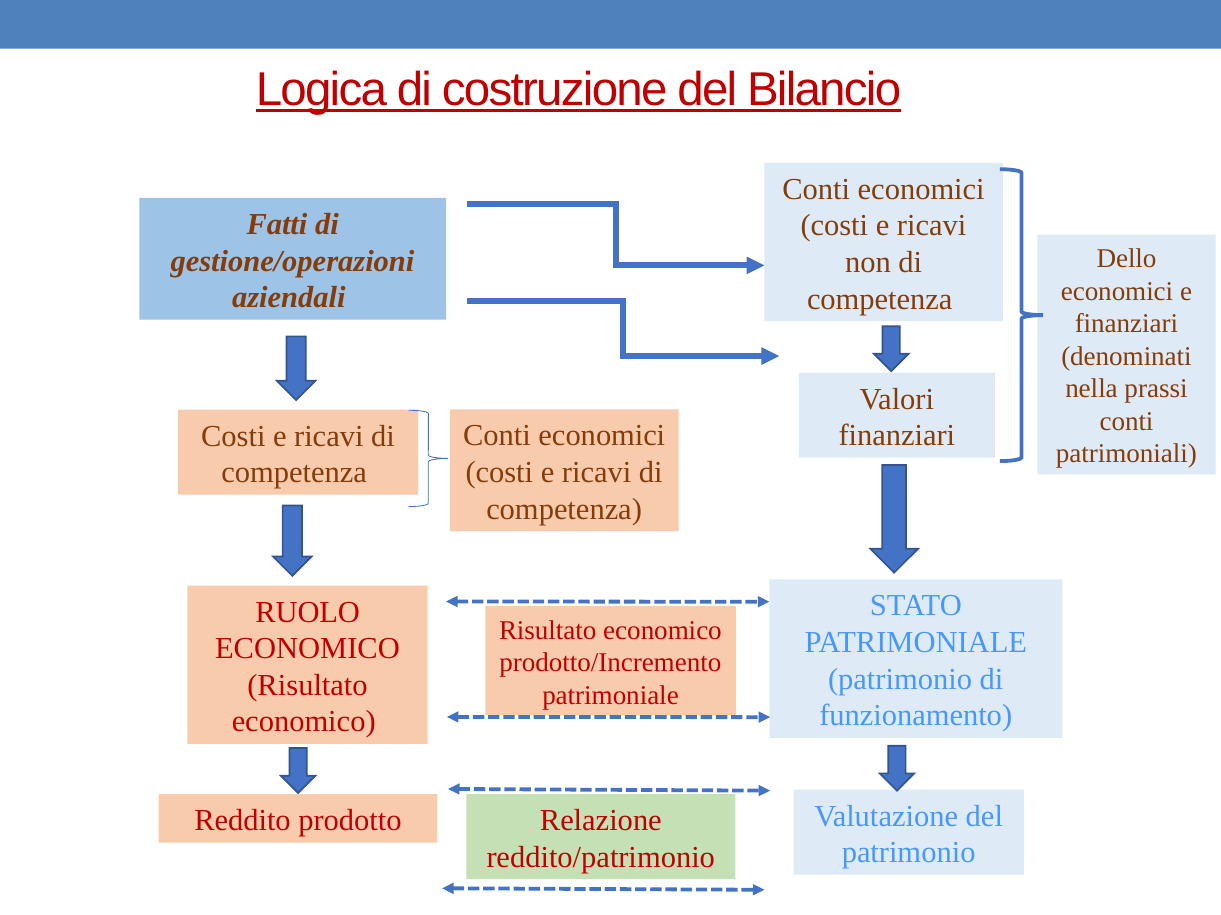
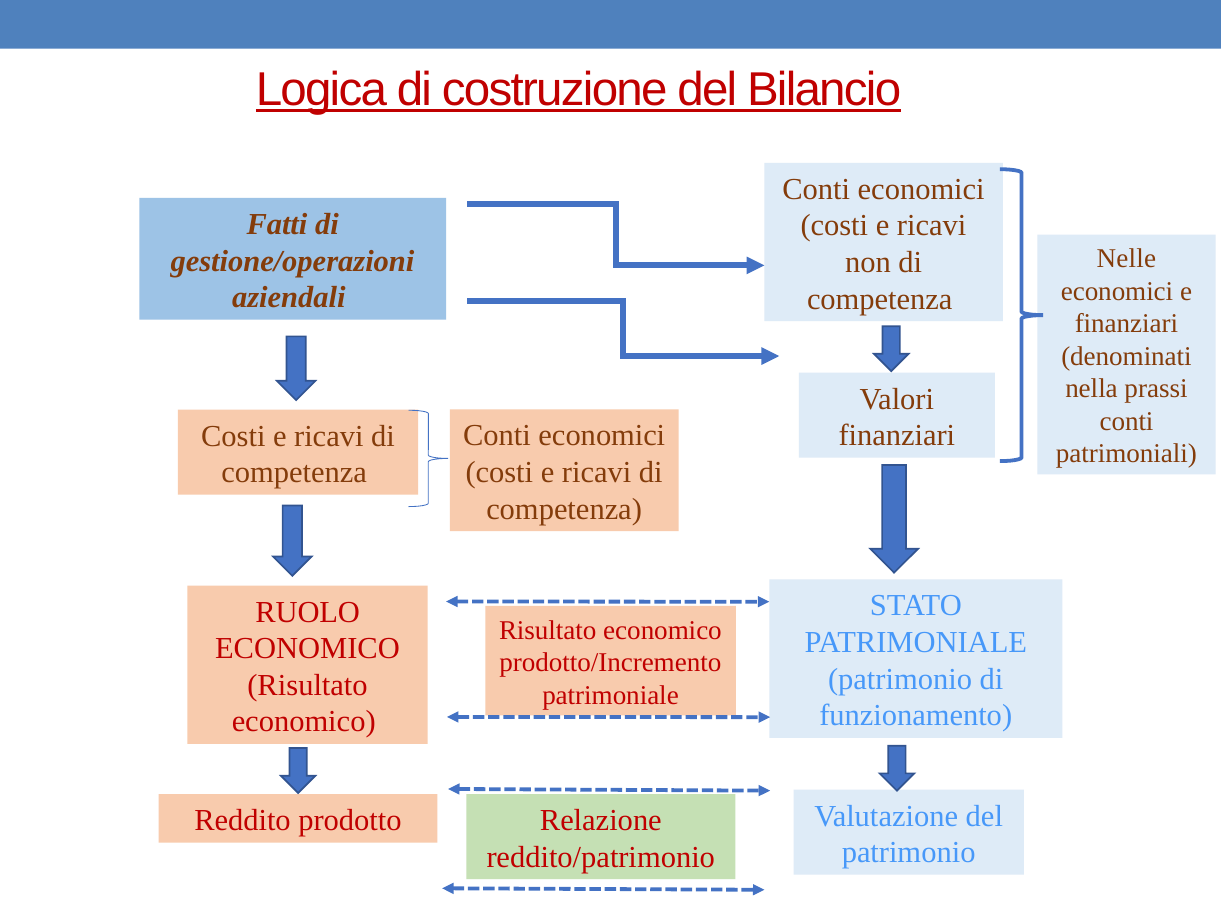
Dello: Dello -> Nelle (1126, 259)
